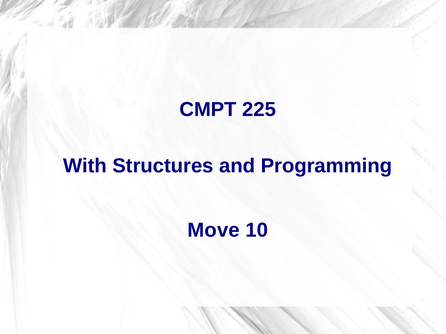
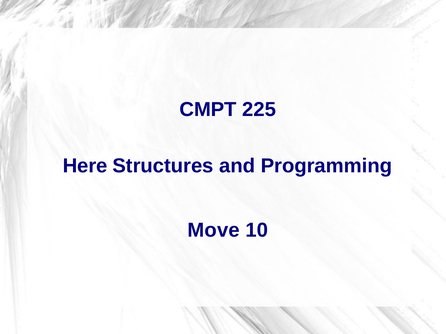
With: With -> Here (85, 166)
